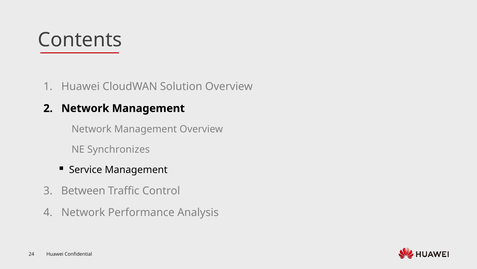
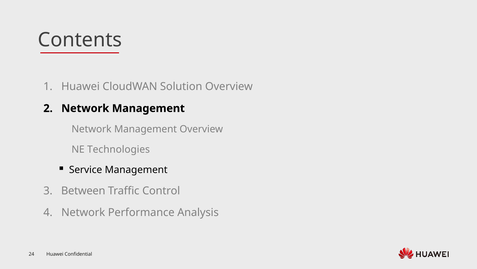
Synchronizes: Synchronizes -> Technologies (119, 149)
